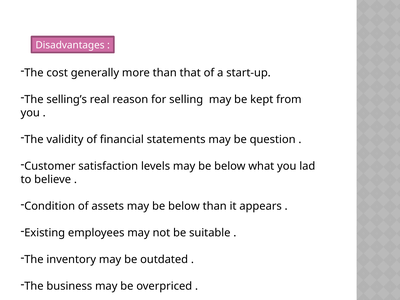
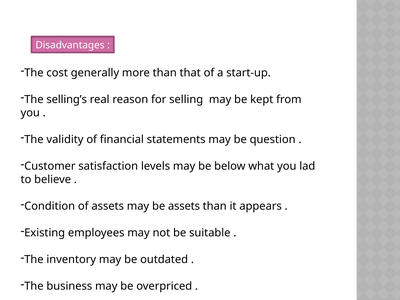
assets may be below: below -> assets (184, 206)
